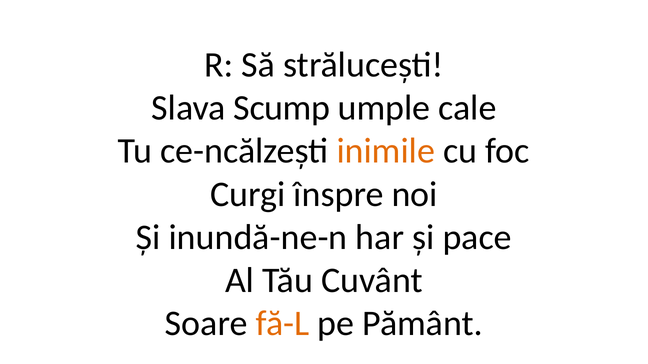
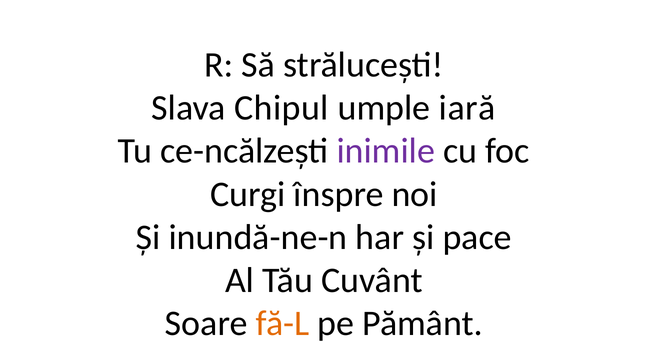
Scump: Scump -> Chipul (281, 108)
cale: cale -> iară (467, 108)
inimile colour: orange -> purple (386, 151)
